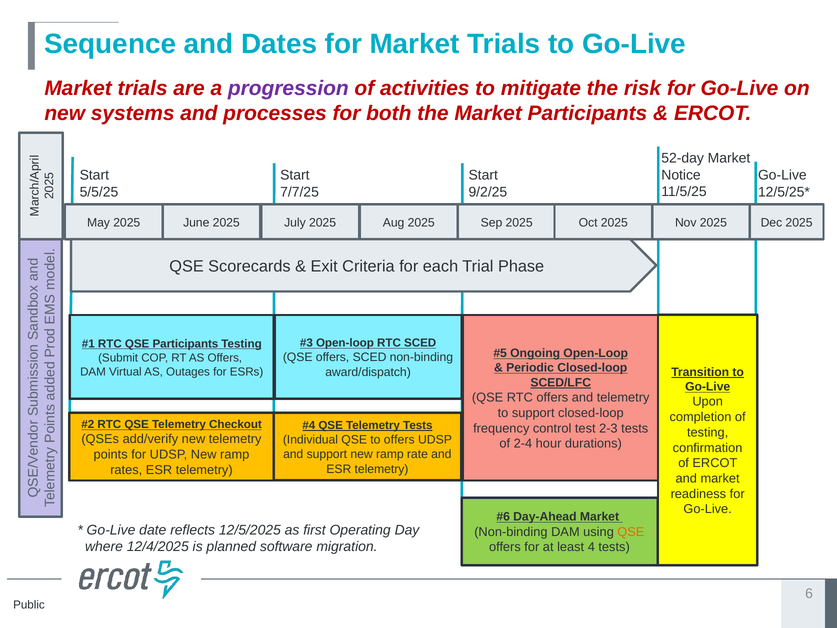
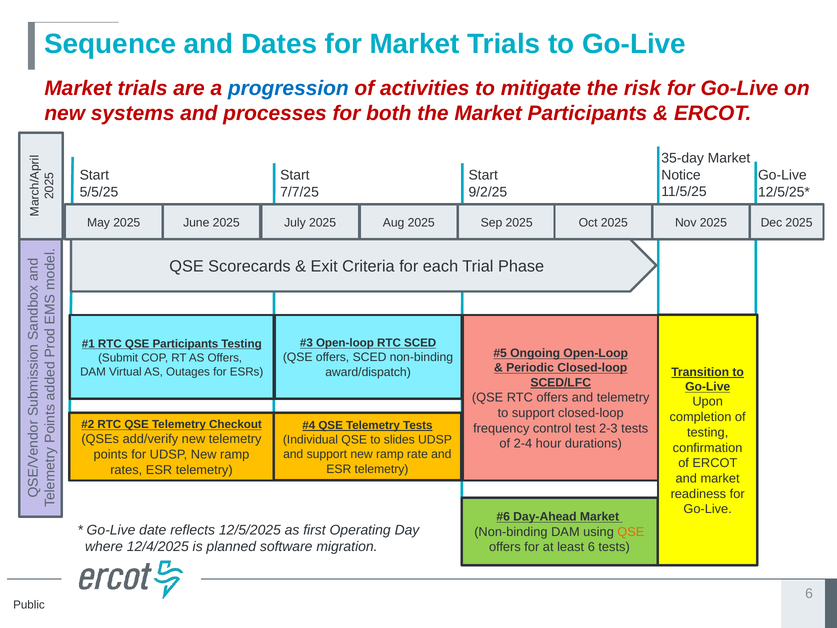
progression colour: purple -> blue (288, 88)
52-day: 52-day -> 35-day (683, 158)
to offers: offers -> slides (399, 440)
least 4: 4 -> 6 (591, 547)
